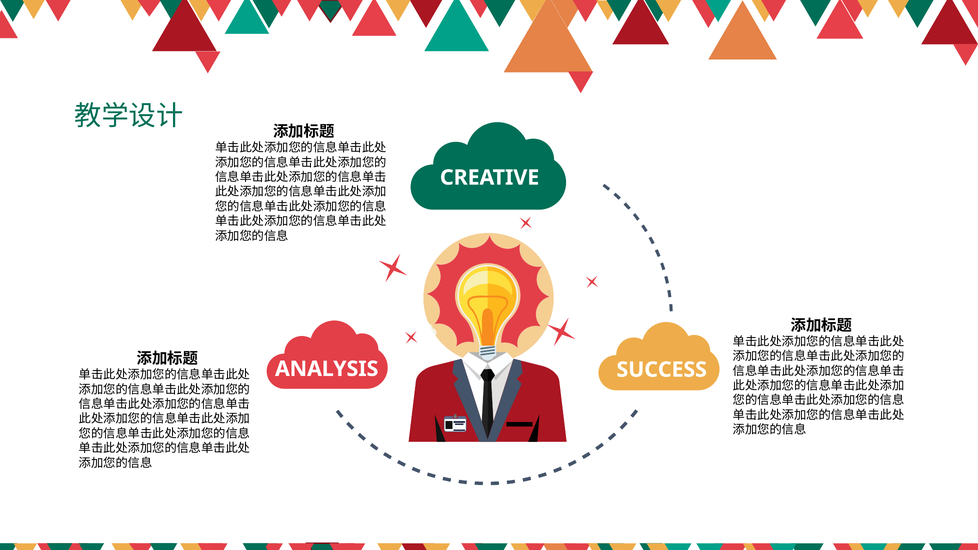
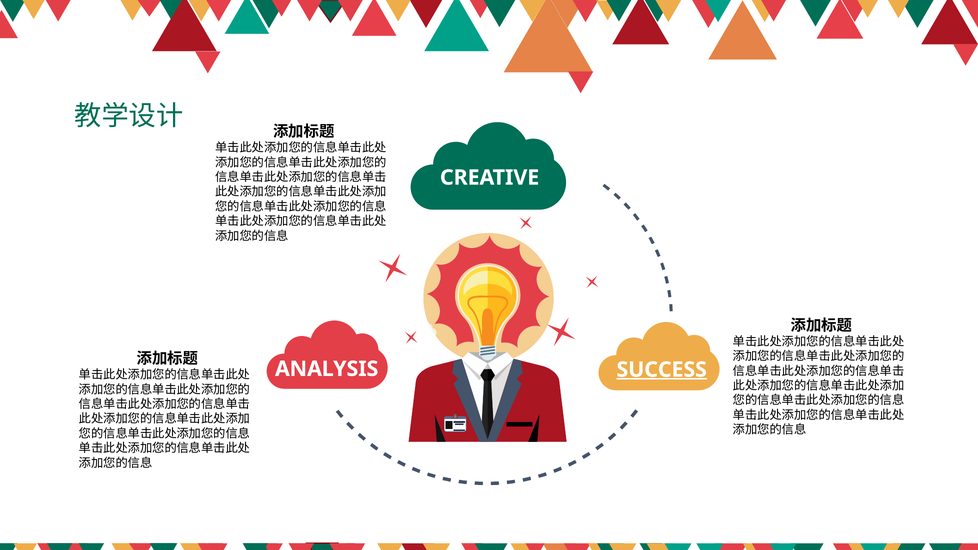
SUCCESS underline: none -> present (662, 370)
